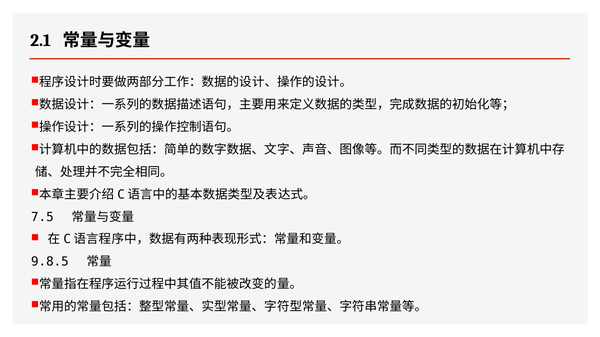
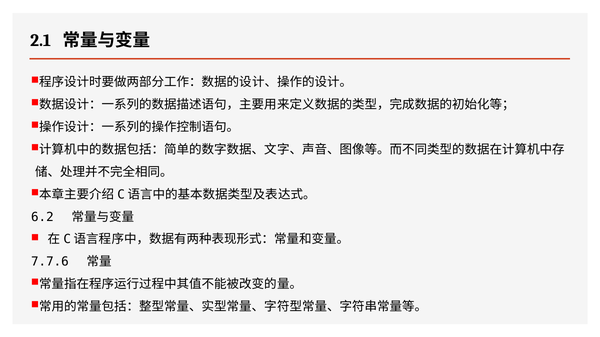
7.5: 7.5 -> 6.2 (42, 217)
9.8.5: 9.8.5 -> 7.7.6 (50, 262)
